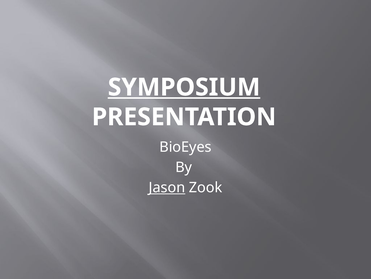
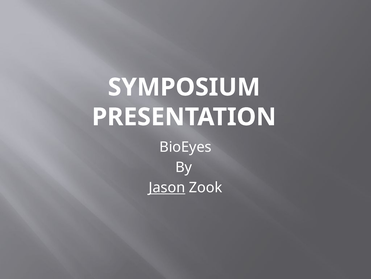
SYMPOSIUM underline: present -> none (184, 87)
